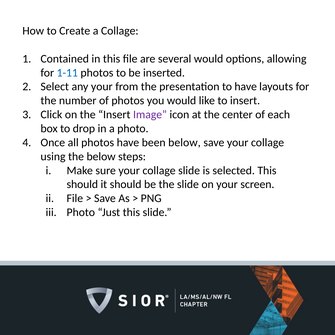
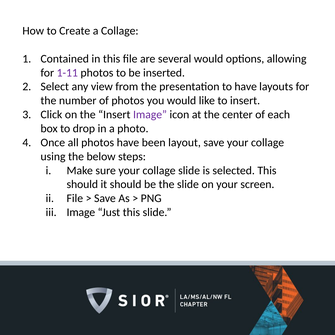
1-11 colour: blue -> purple (67, 73)
any your: your -> view (102, 87)
been below: below -> layout (185, 142)
Photo: Photo -> Image (81, 212)
